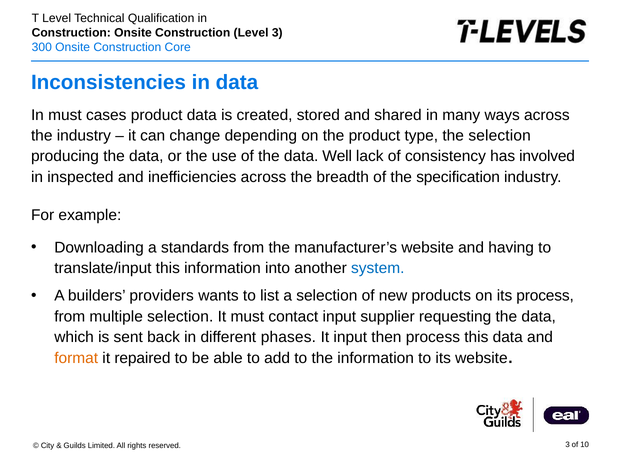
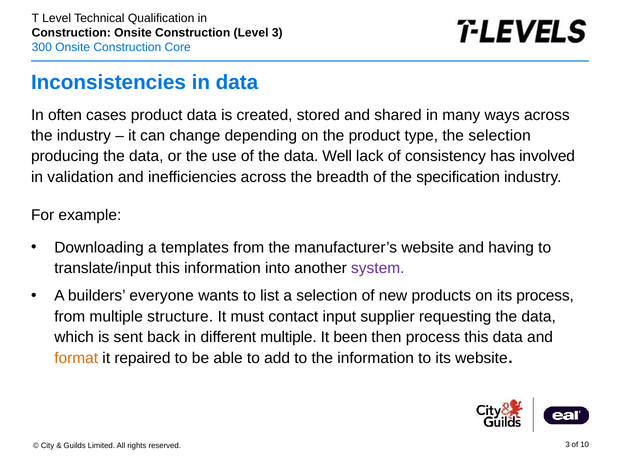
In must: must -> often (65, 115)
inspected: inspected -> validation (80, 177)
standards: standards -> templates (195, 248)
system colour: blue -> purple (378, 268)
providers: providers -> everyone (162, 296)
multiple selection: selection -> structure (180, 317)
different phases: phases -> multiple (289, 337)
It input: input -> been (350, 337)
